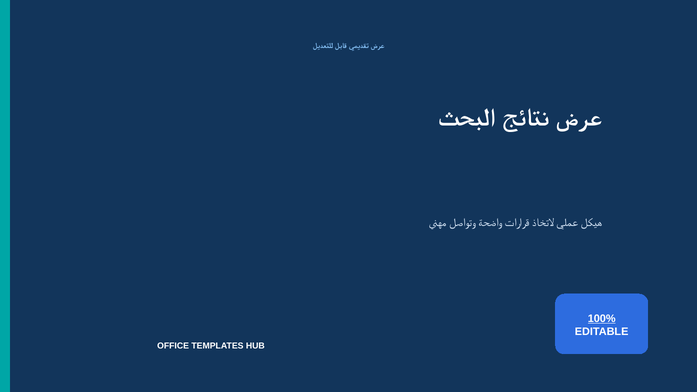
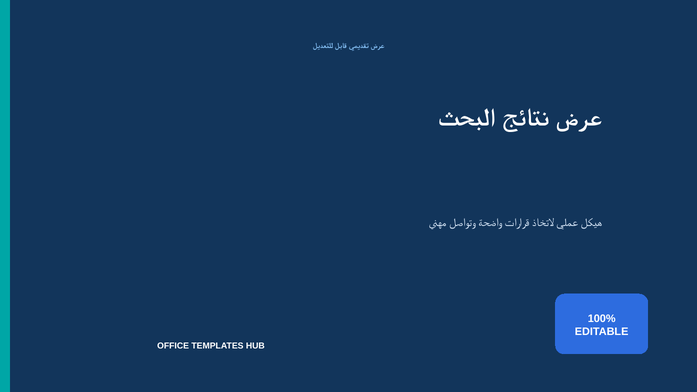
100% underline: present -> none (602, 319)
